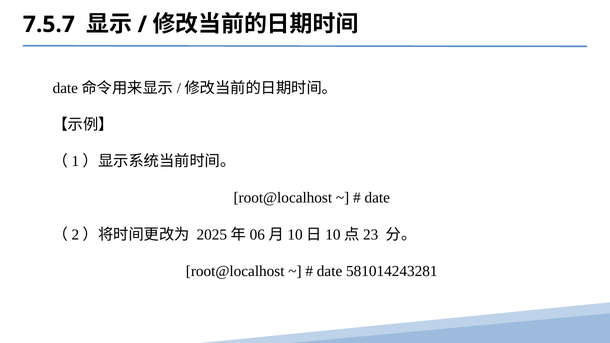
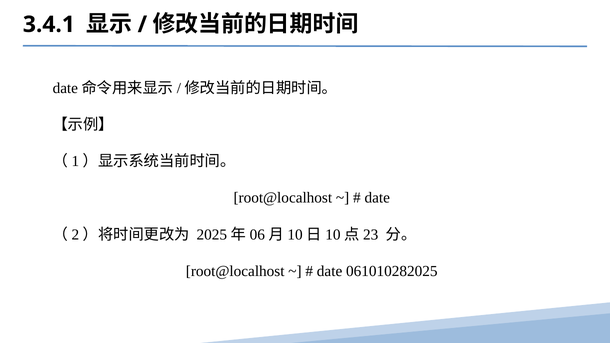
7.5.7: 7.5.7 -> 3.4.1 (49, 24)
581014243281: 581014243281 -> 061010282025 (392, 271)
